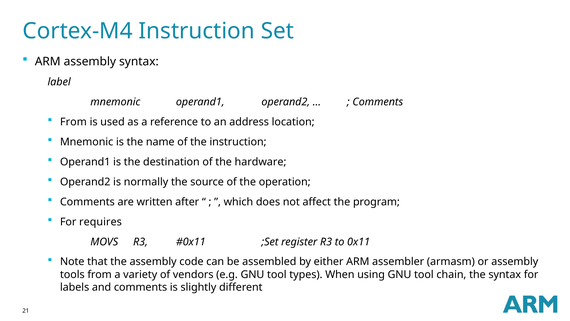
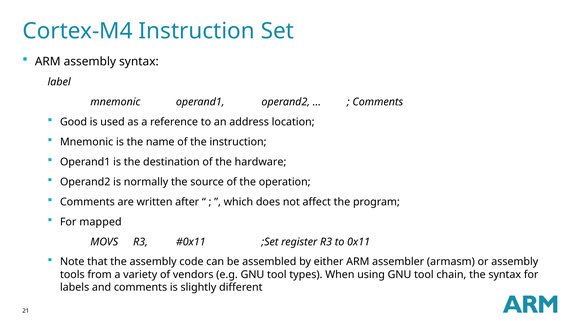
From: From -> Good (74, 122)
requires: requires -> mapped (101, 222)
